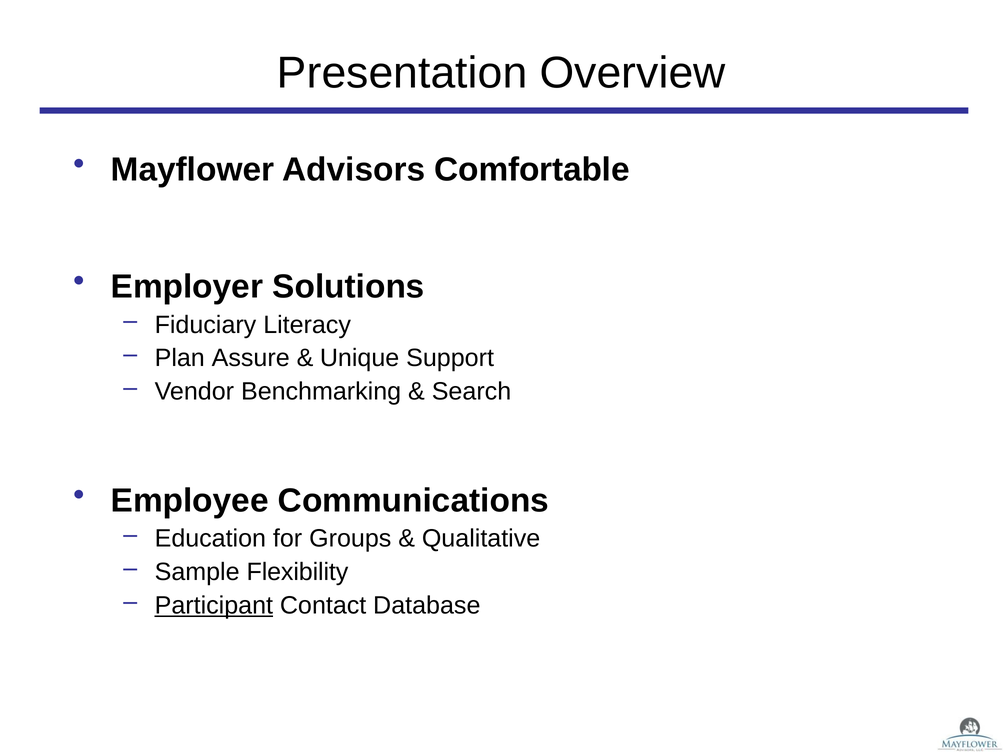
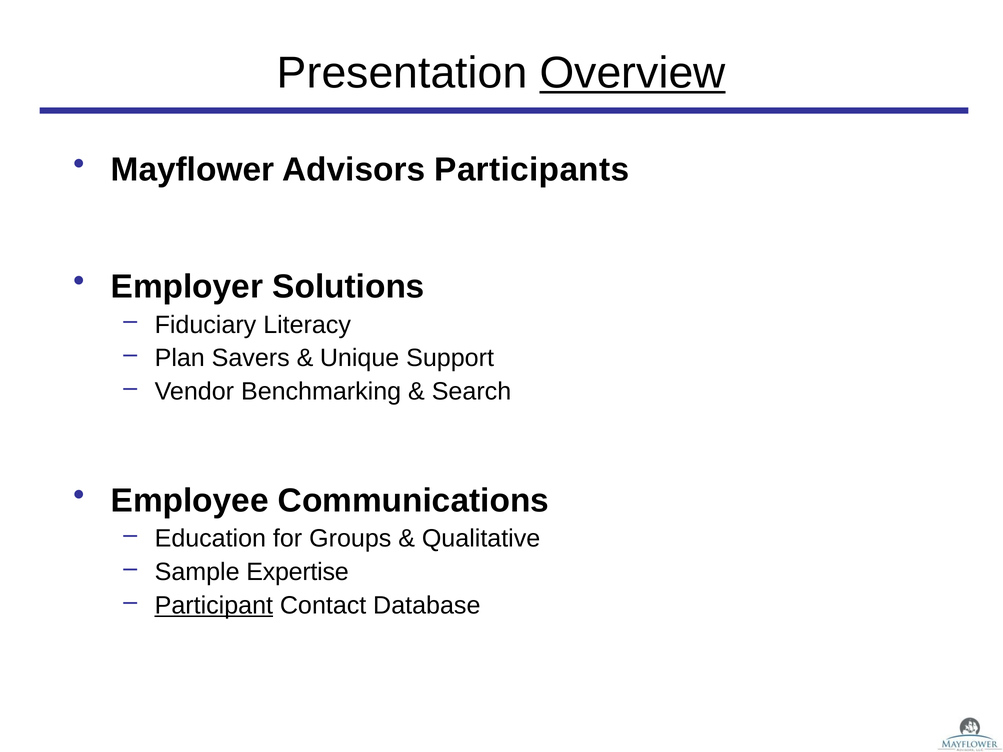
Overview underline: none -> present (633, 73)
Comfortable: Comfortable -> Participants (532, 170)
Assure: Assure -> Savers (251, 358)
Flexibility: Flexibility -> Expertise (298, 572)
